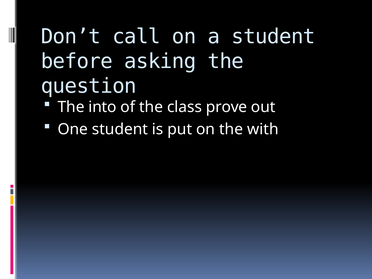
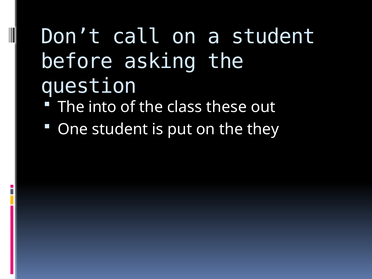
prove: prove -> these (226, 107)
with: with -> they (263, 129)
